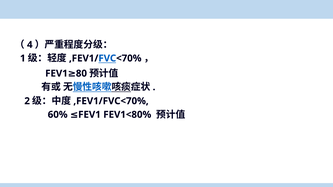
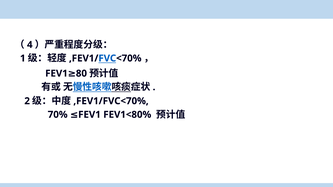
60%: 60% -> 70% (58, 115)
